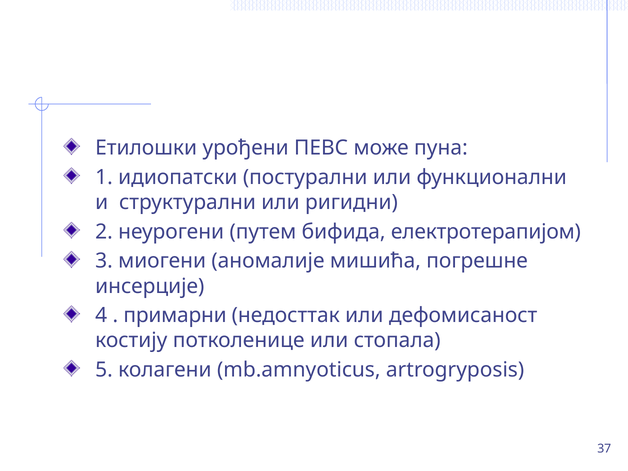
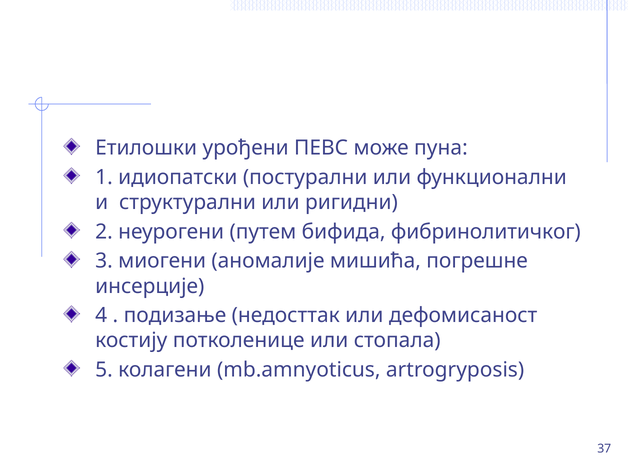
електротерапијом: електротерапијом -> фибринолитичког (486, 232)
примарни: примарни -> подизање (175, 315)
